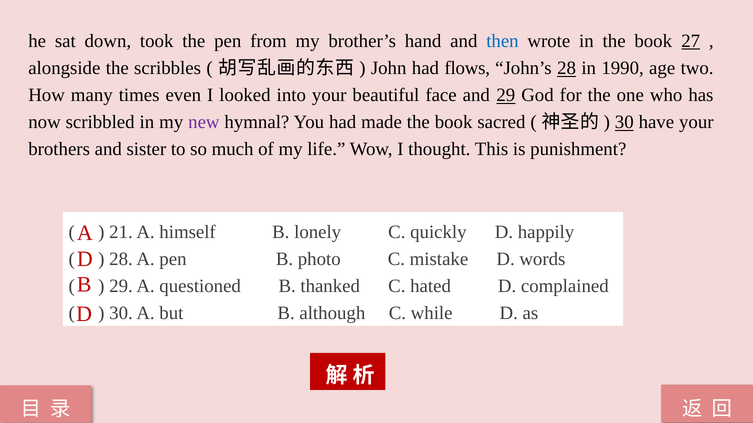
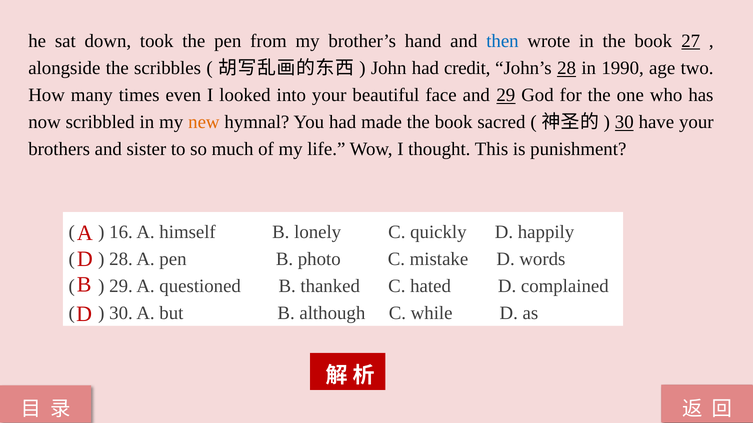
flows: flows -> credit (467, 68)
new colour: purple -> orange (204, 122)
21: 21 -> 16 (121, 232)
